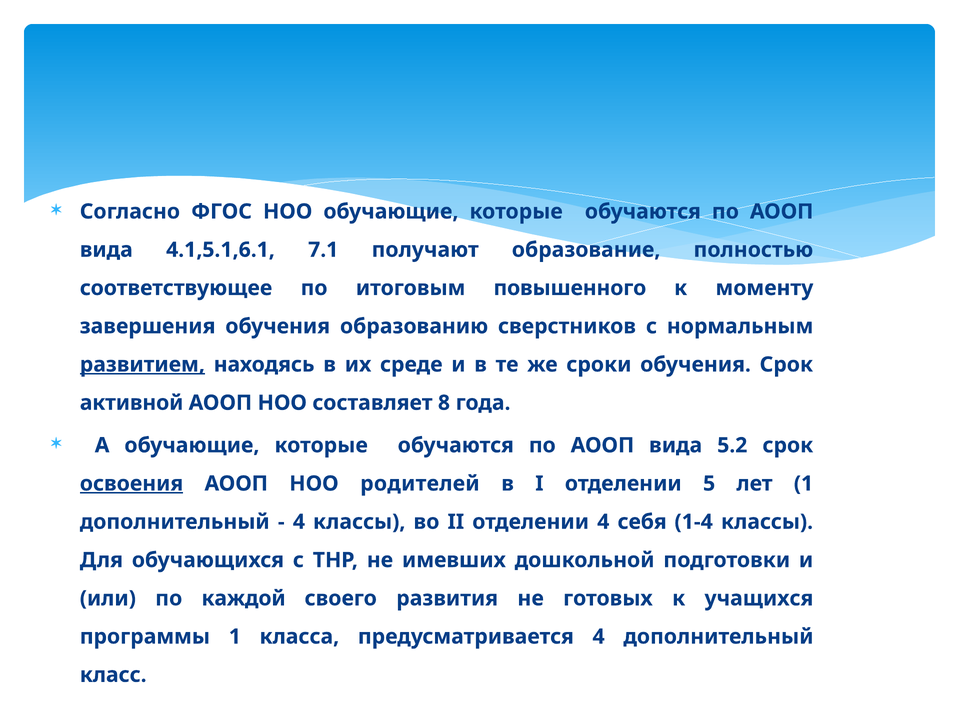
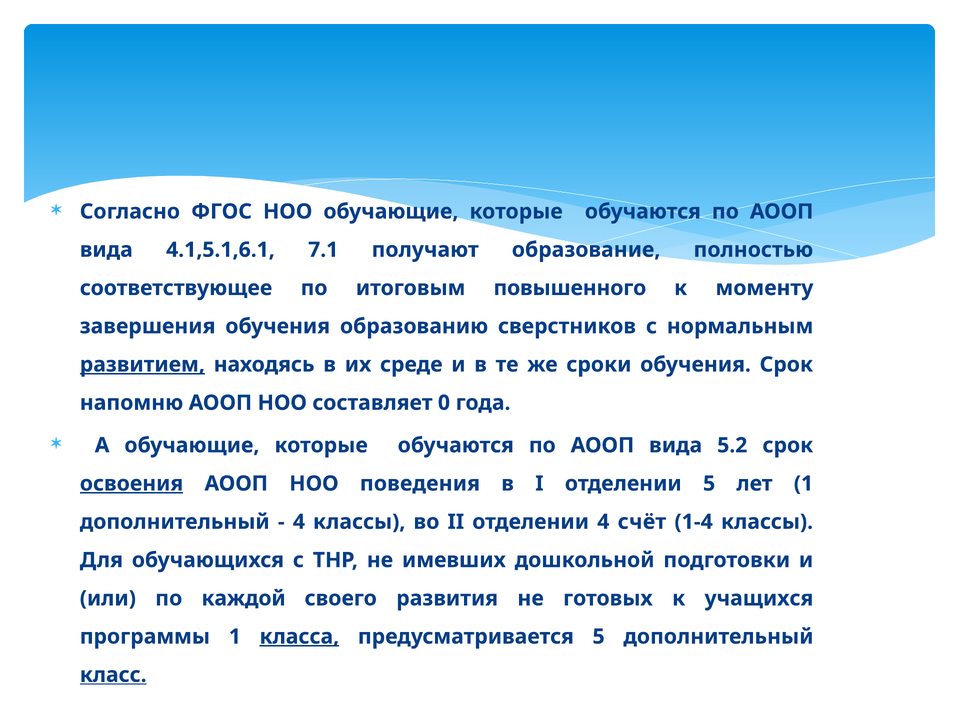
активной: активной -> напомню (132, 403)
8: 8 -> 0 (444, 403)
родителей: родителей -> поведения (420, 484)
себя: себя -> счёт (642, 522)
класса underline: none -> present (299, 637)
предусматривается 4: 4 -> 5 (599, 637)
класс underline: none -> present (113, 675)
